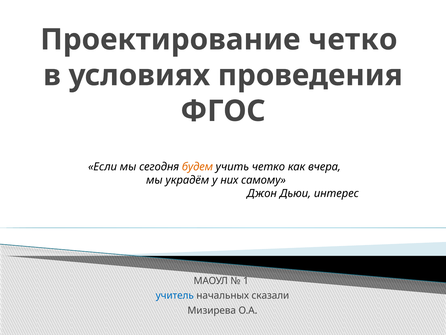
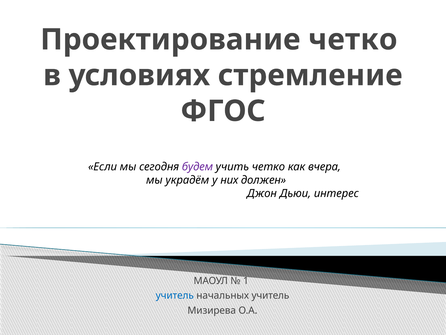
проведения: проведения -> стремление (310, 75)
будем colour: orange -> purple (197, 166)
самому: самому -> должен (264, 180)
начальных сказали: сказали -> учитель (270, 295)
